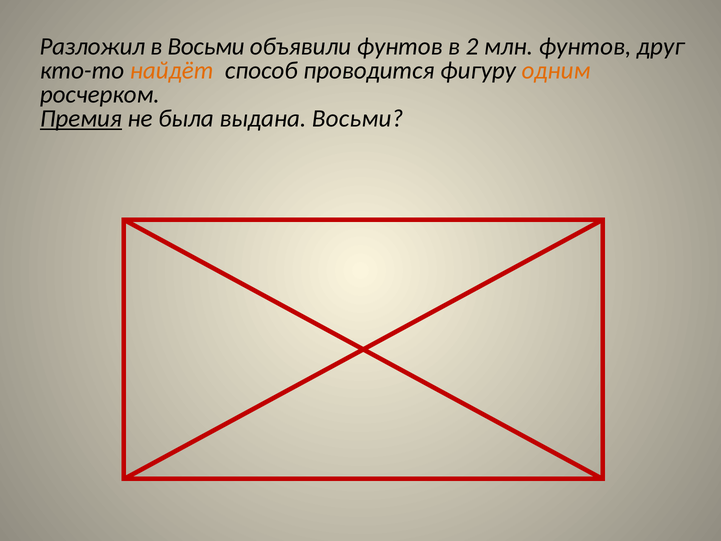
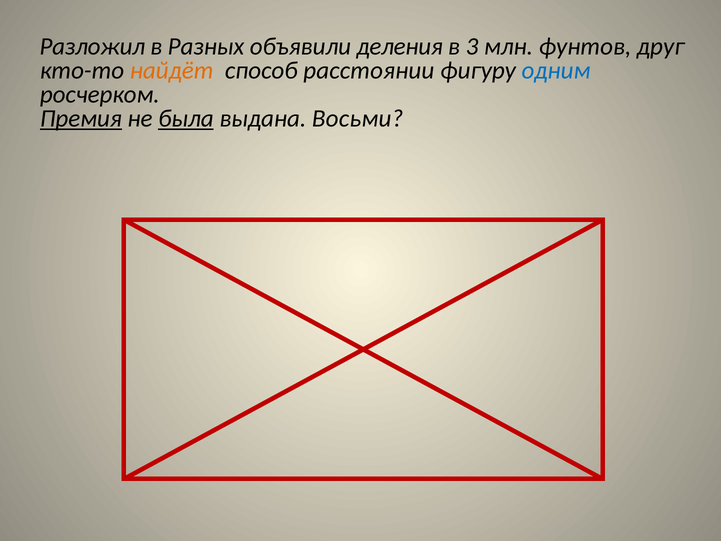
в Восьми: Восьми -> Разных (206, 47)
объявили фунтов: фунтов -> деления (400, 47)
2: 2 -> 3 (472, 47)
проводится: проводится -> расстоянии (369, 71)
одним colour: orange -> blue (556, 71)
была underline: none -> present (186, 119)
